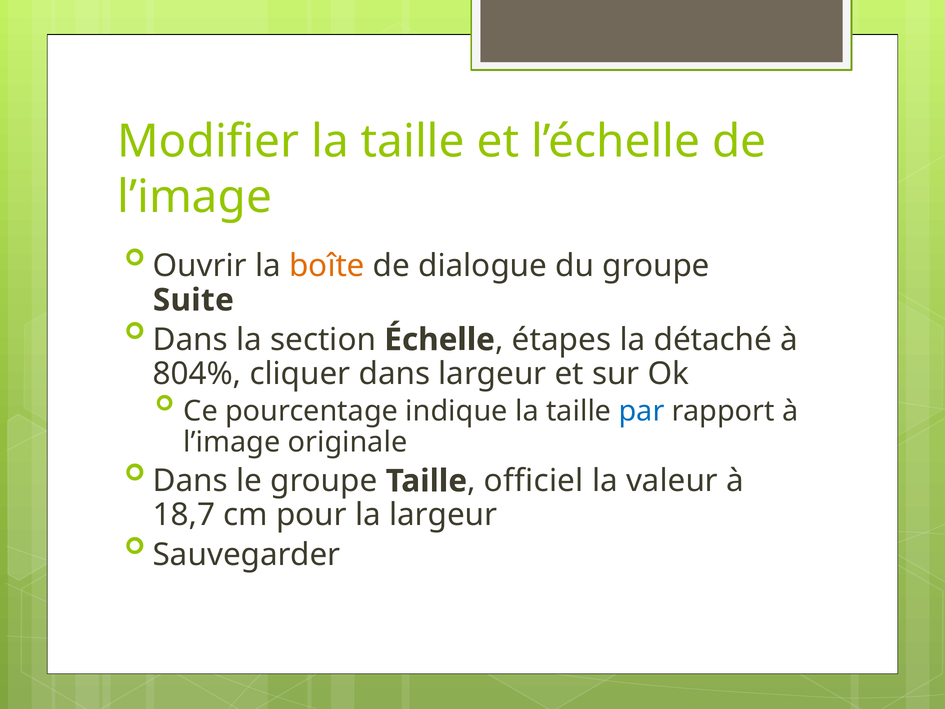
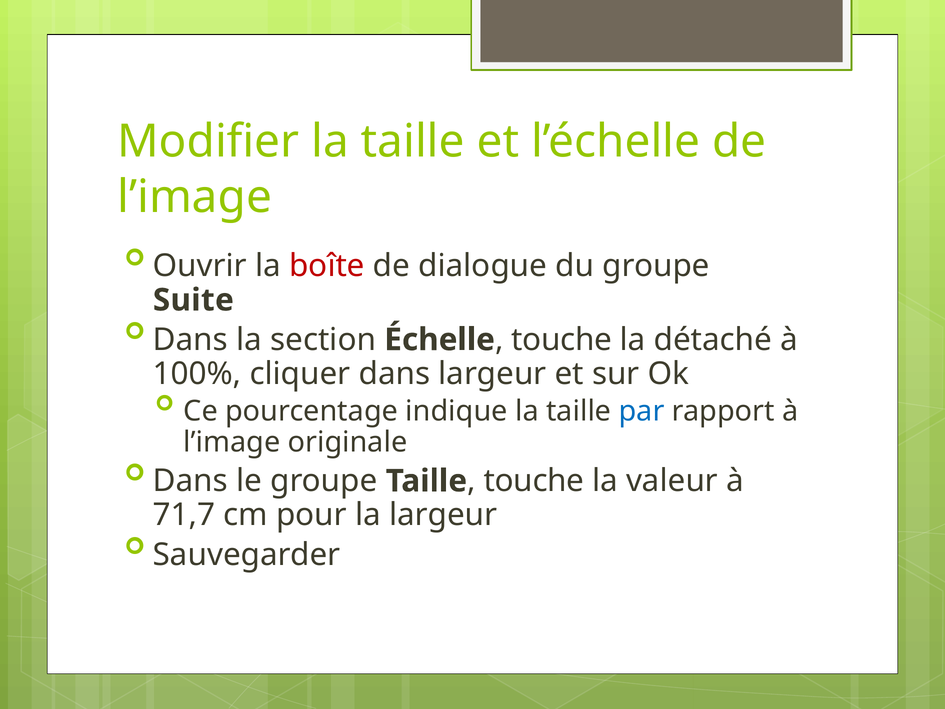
boîte colour: orange -> red (327, 266)
étapes: étapes -> touche (562, 340)
804%: 804% -> 100% (197, 374)
officiel: officiel -> touche (534, 481)
18,7: 18,7 -> 71,7 (184, 515)
